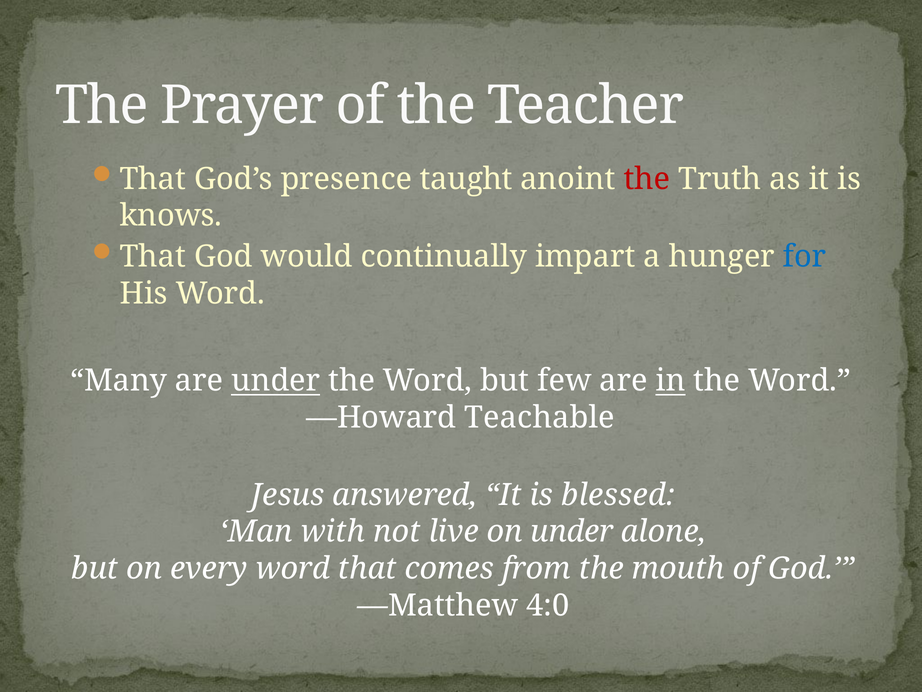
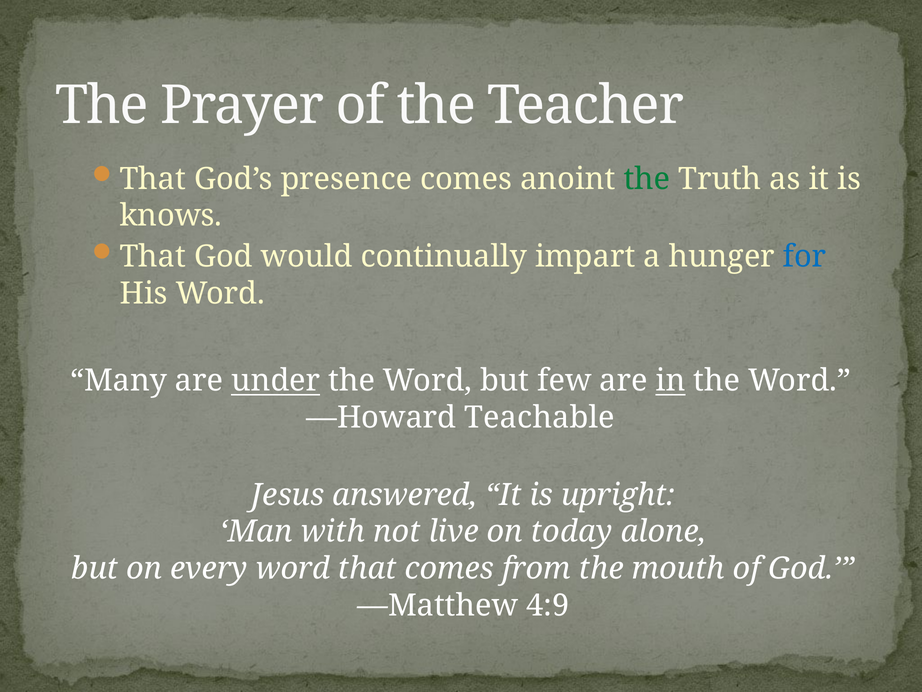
presence taught: taught -> comes (466, 179)
the colour: red -> green (647, 179)
blessed: blessed -> upright (618, 495)
on under: under -> today (572, 531)
4:0: 4:0 -> 4:9 (548, 605)
